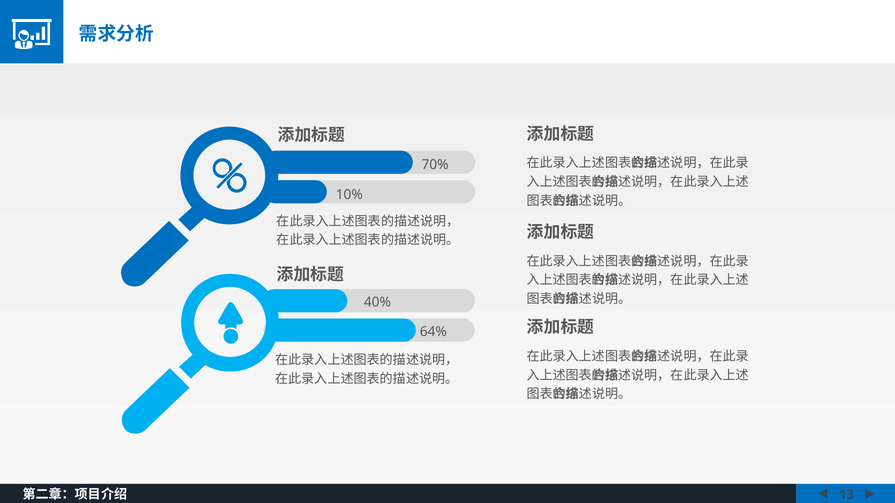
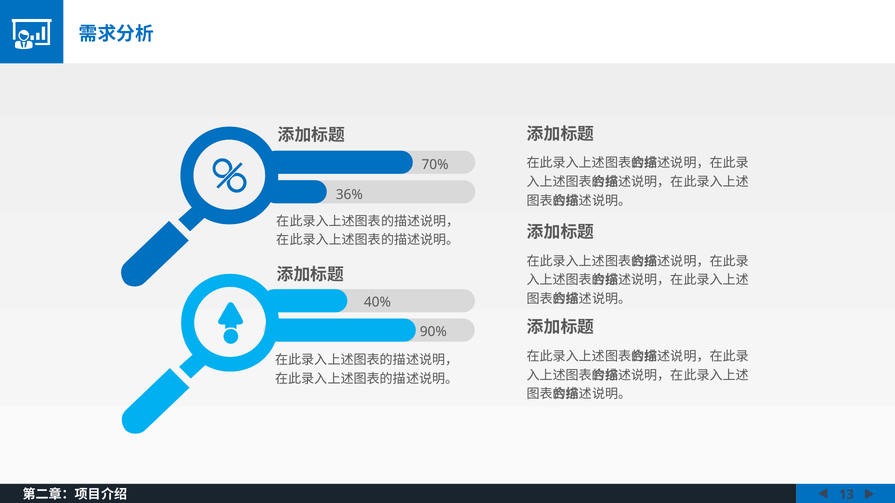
10%: 10% -> 36% (349, 195)
64%: 64% -> 90% (433, 332)
